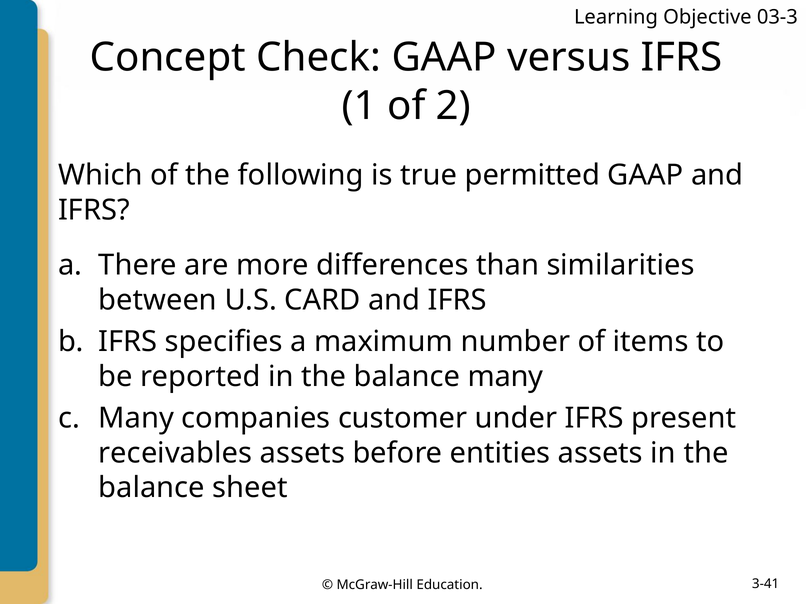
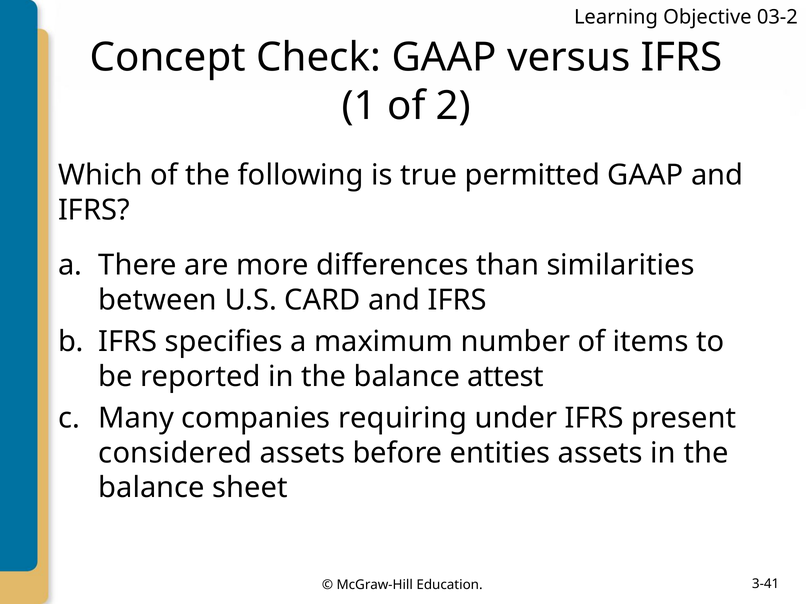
03-3: 03-3 -> 03-2 (777, 17)
balance many: many -> attest (505, 377)
customer: customer -> requiring (403, 418)
receivables: receivables -> considered (175, 453)
